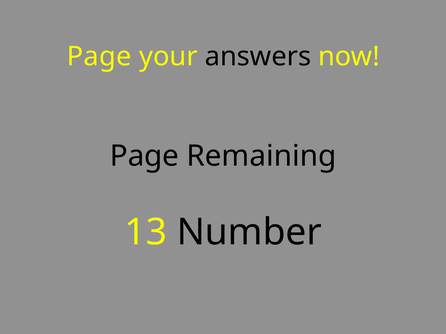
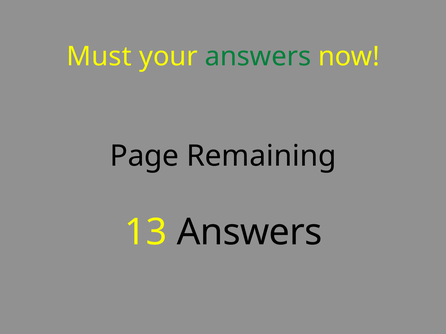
Page: Page -> Must (99, 57)
answers colour: black -> green (258, 57)
13 Number: Number -> Answers (250, 233)
